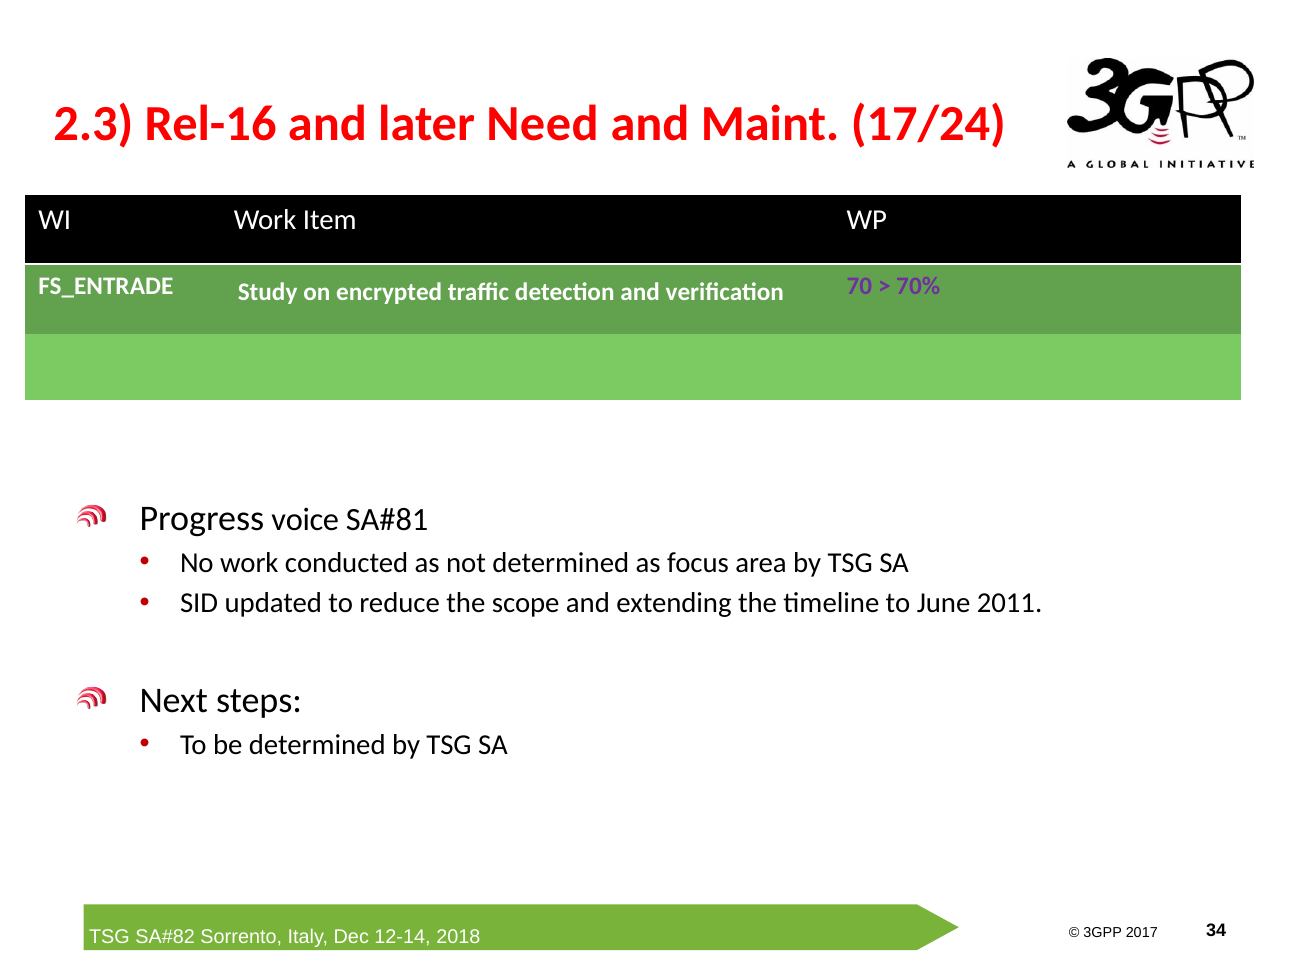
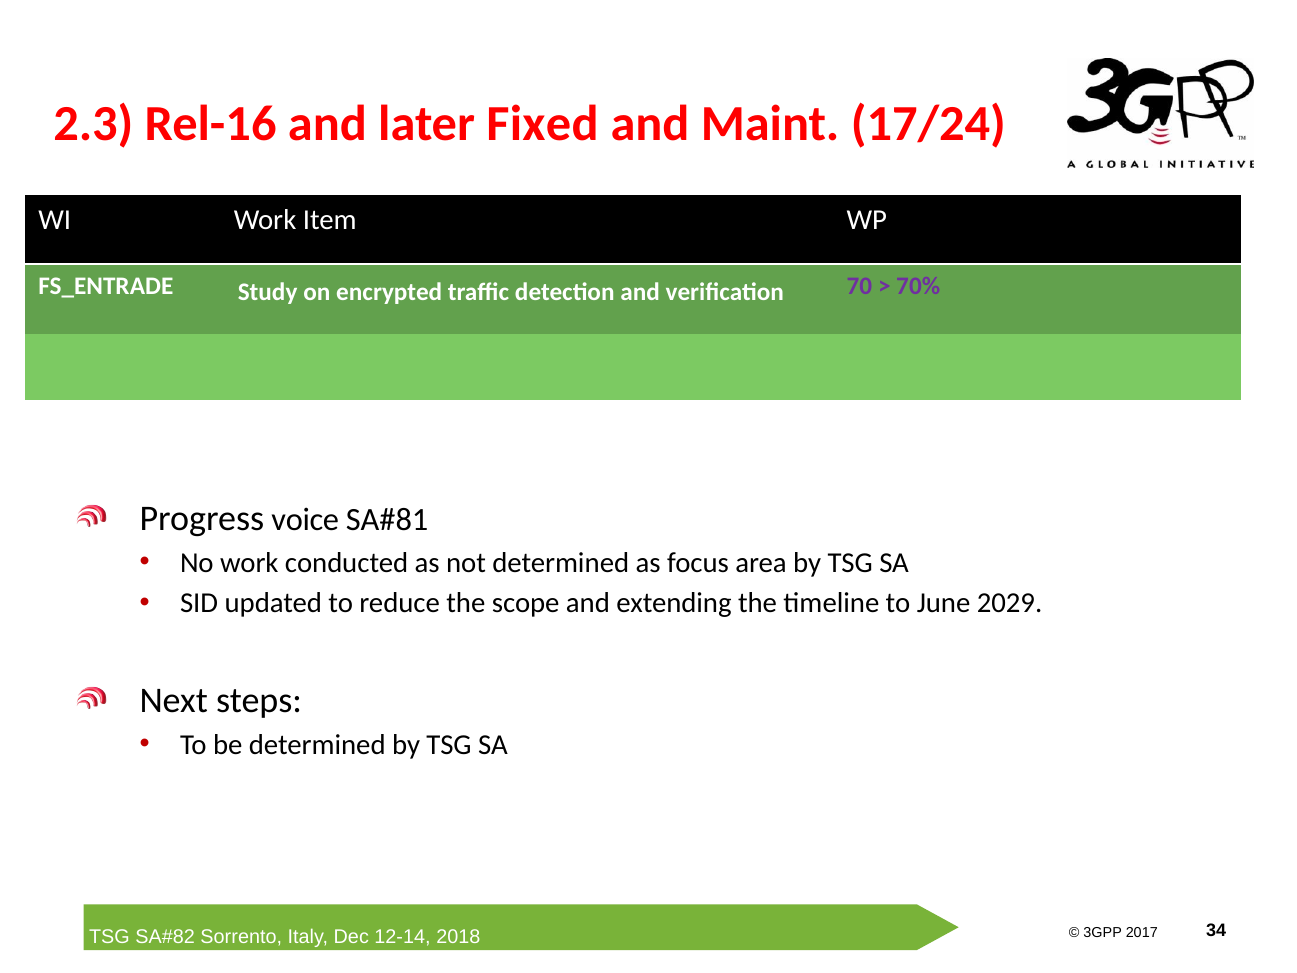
Need: Need -> Fixed (543, 124)
2011: 2011 -> 2029 (1010, 603)
